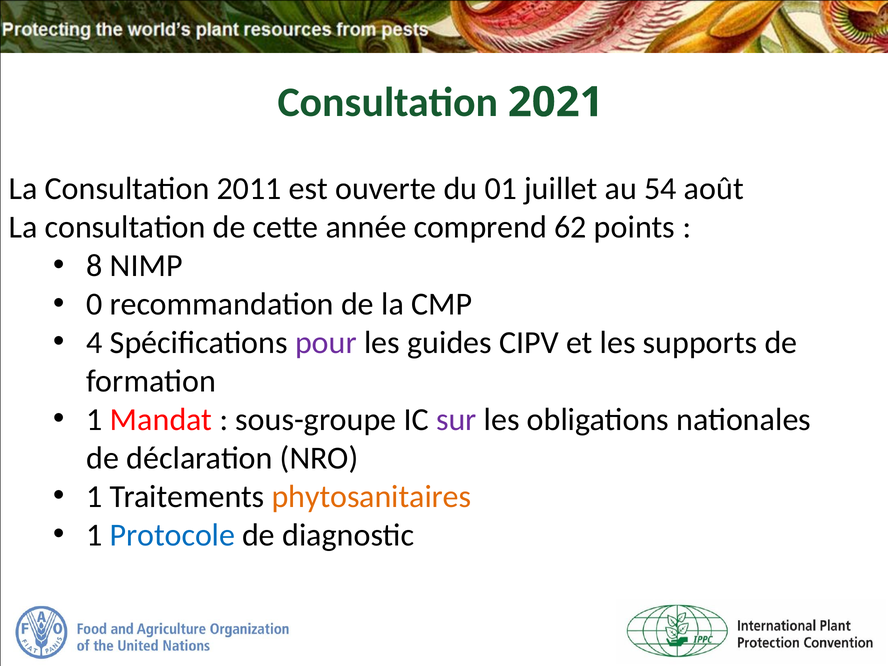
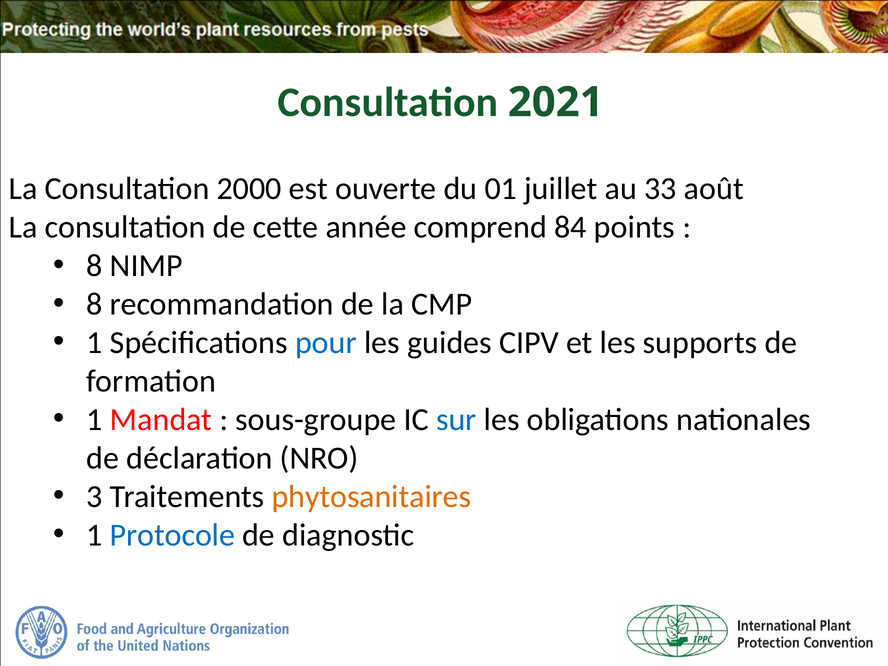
2011: 2011 -> 2000 (249, 189)
54: 54 -> 33 (660, 189)
62: 62 -> 84 (570, 227)
0: 0 -> 8 (95, 304)
4: 4 -> 1 (95, 343)
pour colour: purple -> blue (326, 343)
sur colour: purple -> blue (456, 420)
1: 1 -> 3 (95, 496)
